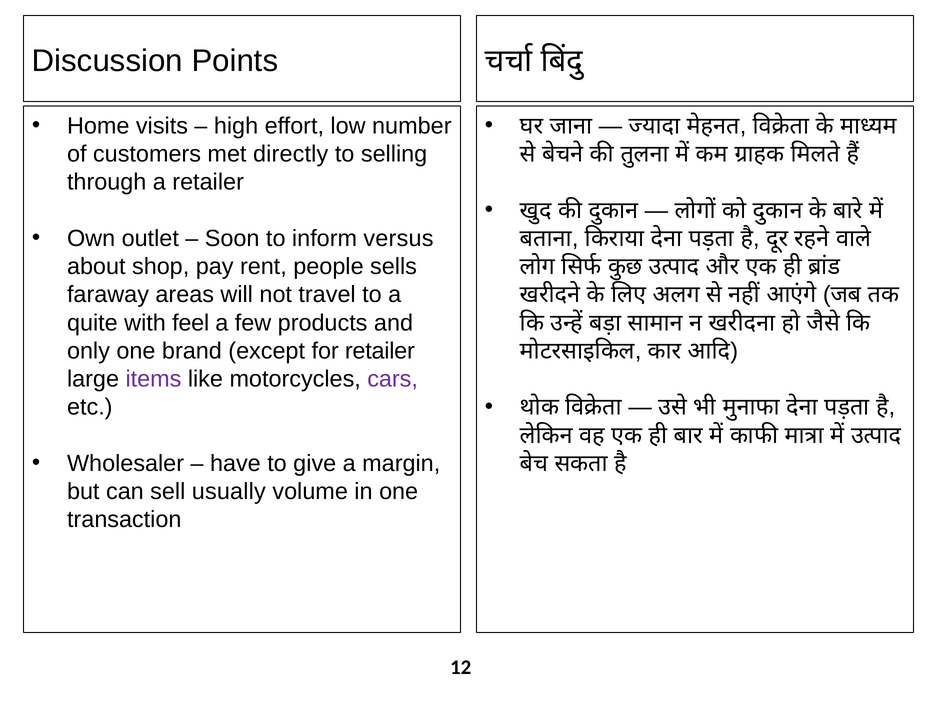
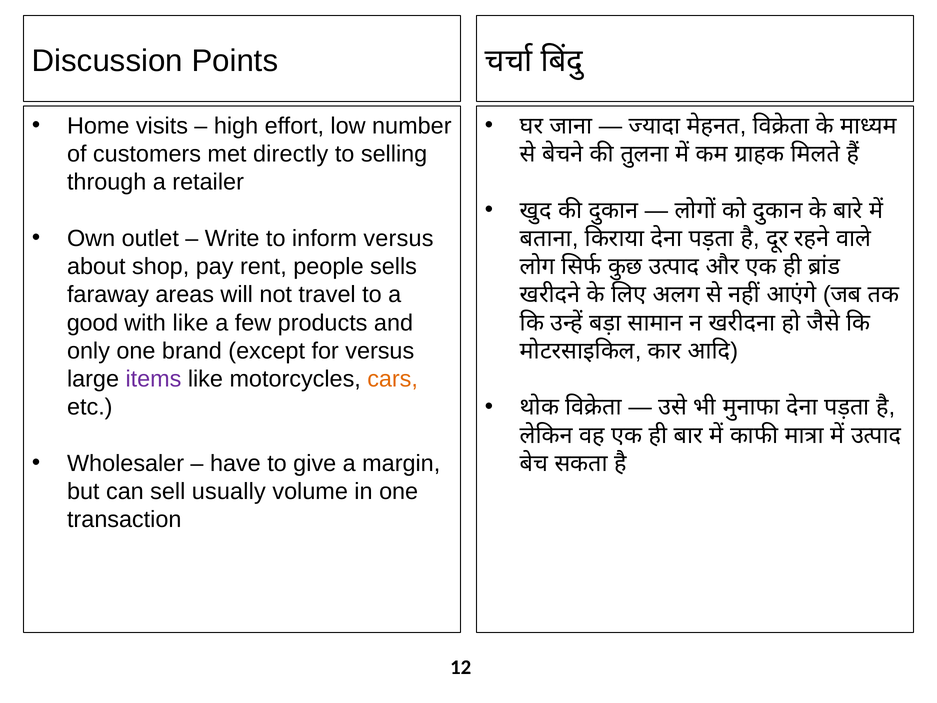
Soon: Soon -> Write (232, 238)
quite: quite -> good (93, 323)
with feel: feel -> like (190, 323)
for retailer: retailer -> versus (380, 351)
cars colour: purple -> orange (393, 379)
